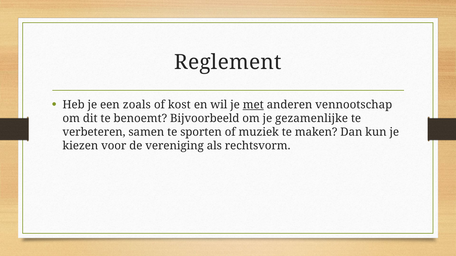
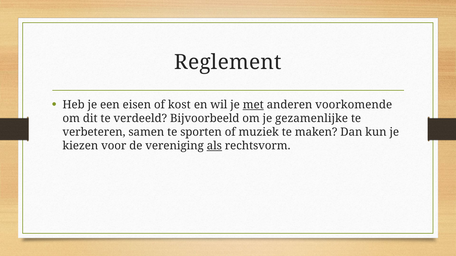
zoals: zoals -> eisen (137, 105)
vennootschap: vennootschap -> voorkomende (354, 105)
benoemt: benoemt -> verdeeld (140, 119)
als underline: none -> present (214, 146)
